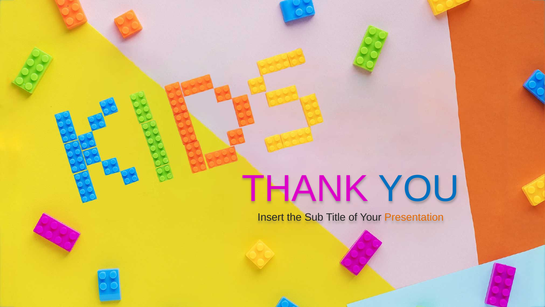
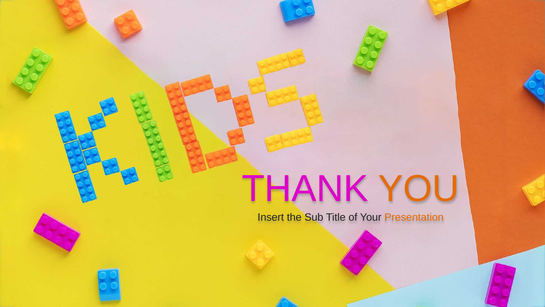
YOU colour: blue -> orange (419, 188)
